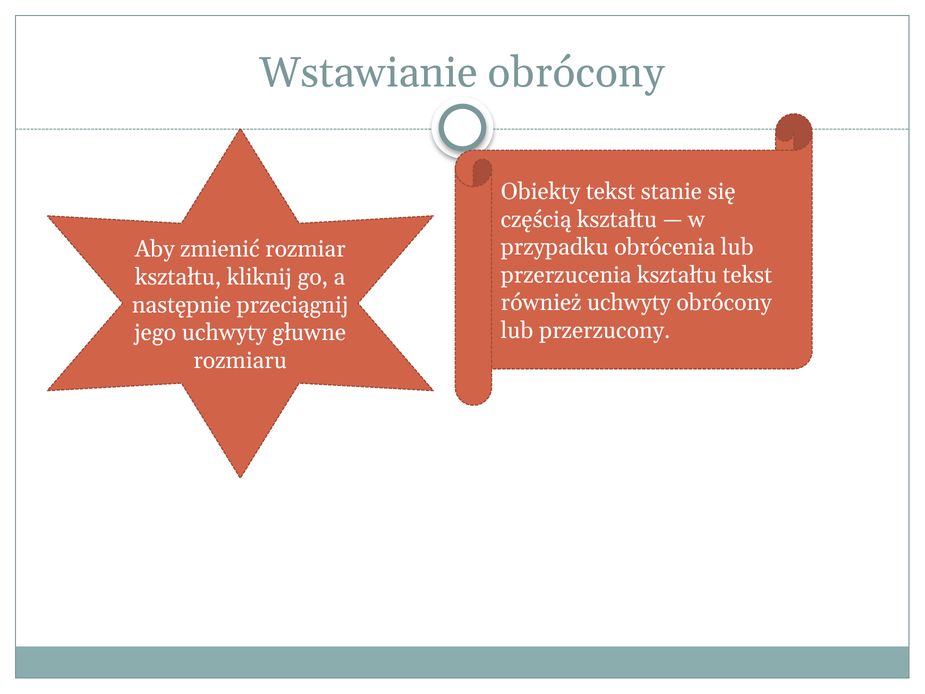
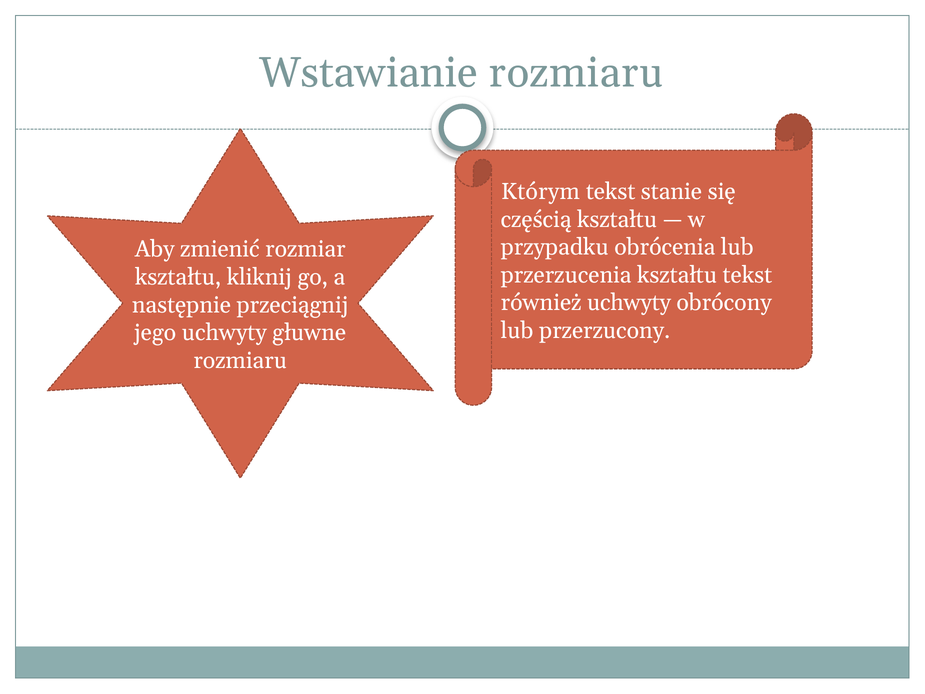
Wstawianie obrócony: obrócony -> rozmiaru (576, 73)
Obiekty: Obiekty -> Którym (540, 192)
